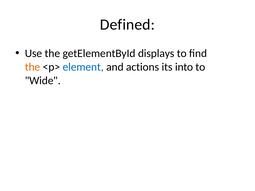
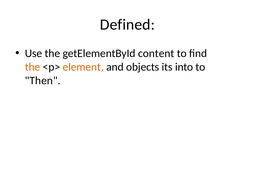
displays: displays -> content (156, 53)
element colour: blue -> orange (83, 67)
actions: actions -> objects (143, 67)
Wide: Wide -> Then (43, 81)
